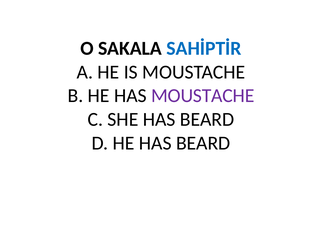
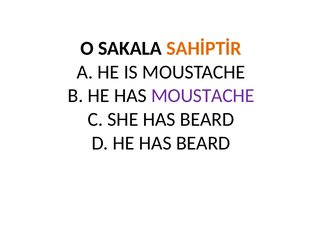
SAHİPTİR colour: blue -> orange (204, 48)
